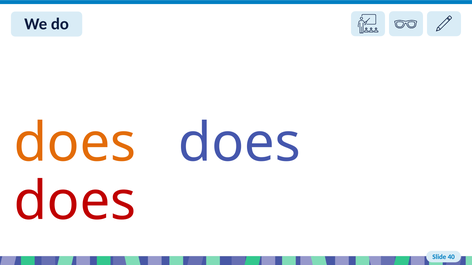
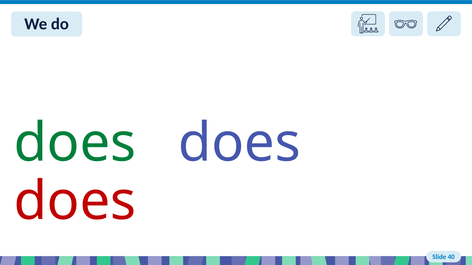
does colour: orange -> green (75, 143)
